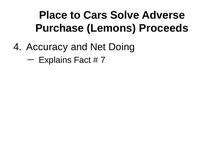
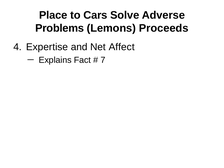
Purchase: Purchase -> Problems (60, 28)
Accuracy: Accuracy -> Expertise (47, 47)
Doing: Doing -> Affect (122, 47)
